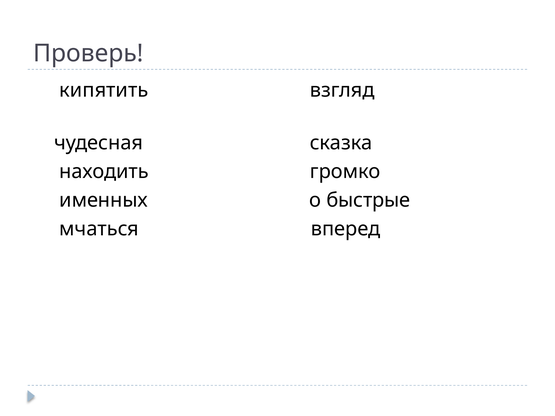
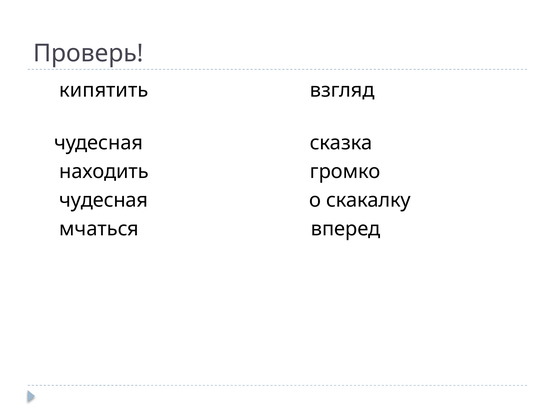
именных: именных -> чудесная (104, 200)
быстрые: быстрые -> скакалку (368, 200)
